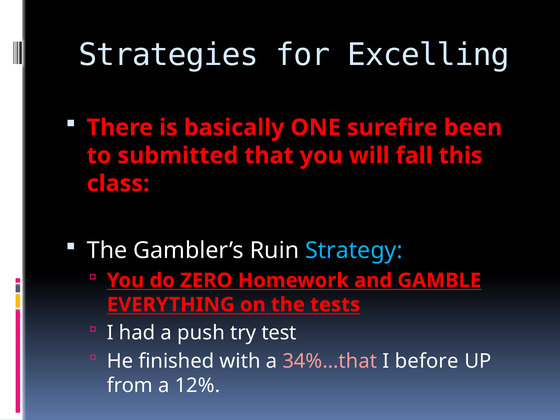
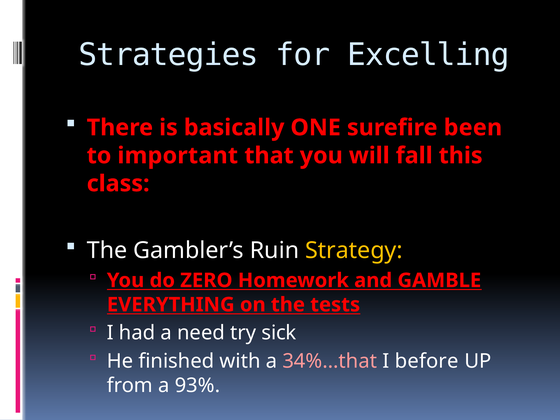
submitted: submitted -> important (178, 156)
Strategy colour: light blue -> yellow (354, 250)
push: push -> need (201, 333)
test: test -> sick (279, 333)
12%: 12% -> 93% (197, 386)
